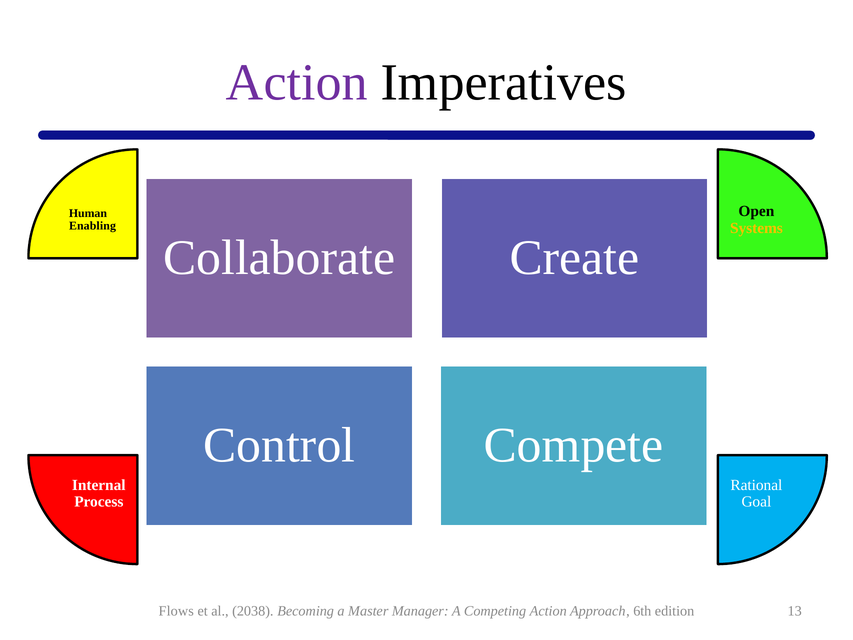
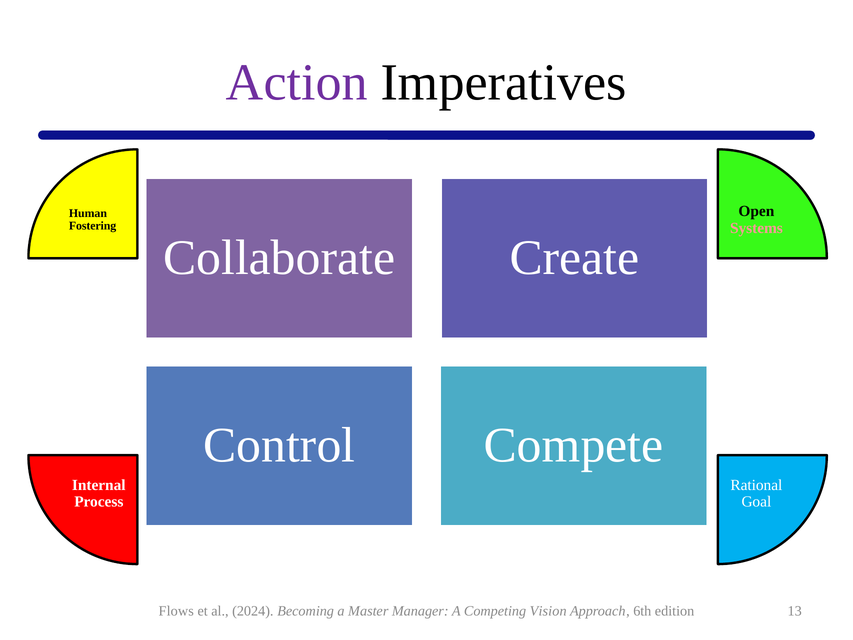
Enabling: Enabling -> Fostering (93, 226)
Systems colour: yellow -> pink (756, 228)
2038: 2038 -> 2024 (253, 611)
Competing Action: Action -> Vision (548, 611)
